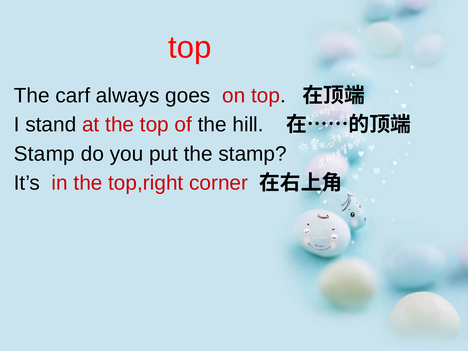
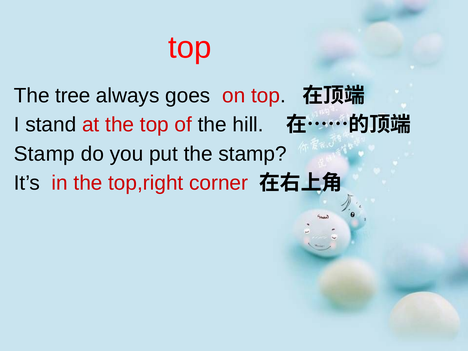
carf: carf -> tree (73, 96)
